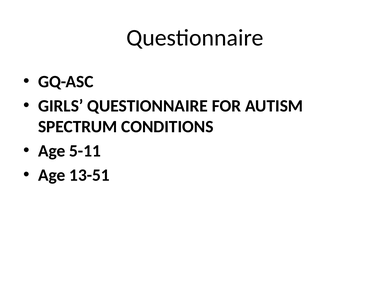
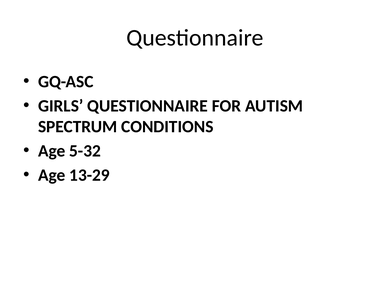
5-11: 5-11 -> 5-32 (85, 151)
13-51: 13-51 -> 13-29 (89, 175)
